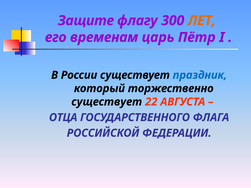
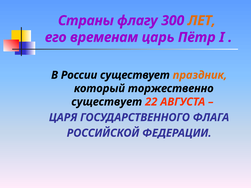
Защите: Защите -> Страны (86, 21)
праздник colour: blue -> orange (200, 75)
ОТЦА: ОТЦА -> ЦАРЯ (63, 118)
